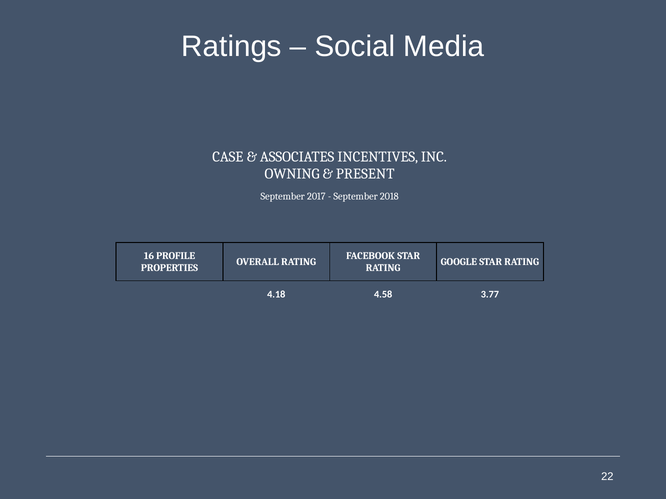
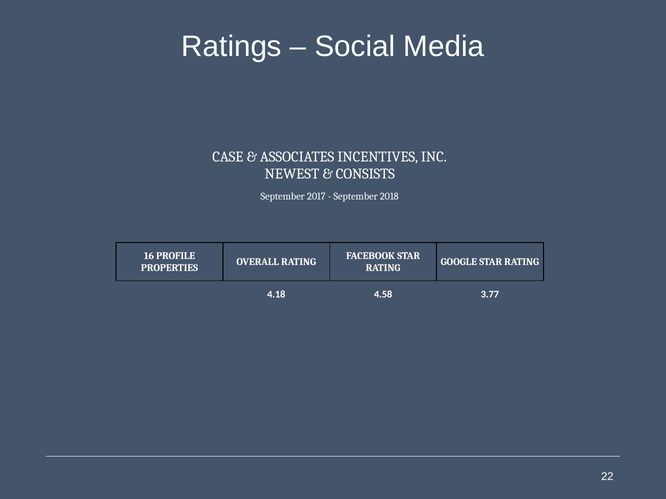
OWNING: OWNING -> NEWEST (292, 174)
PRESENT: PRESENT -> CONSISTS (365, 174)
